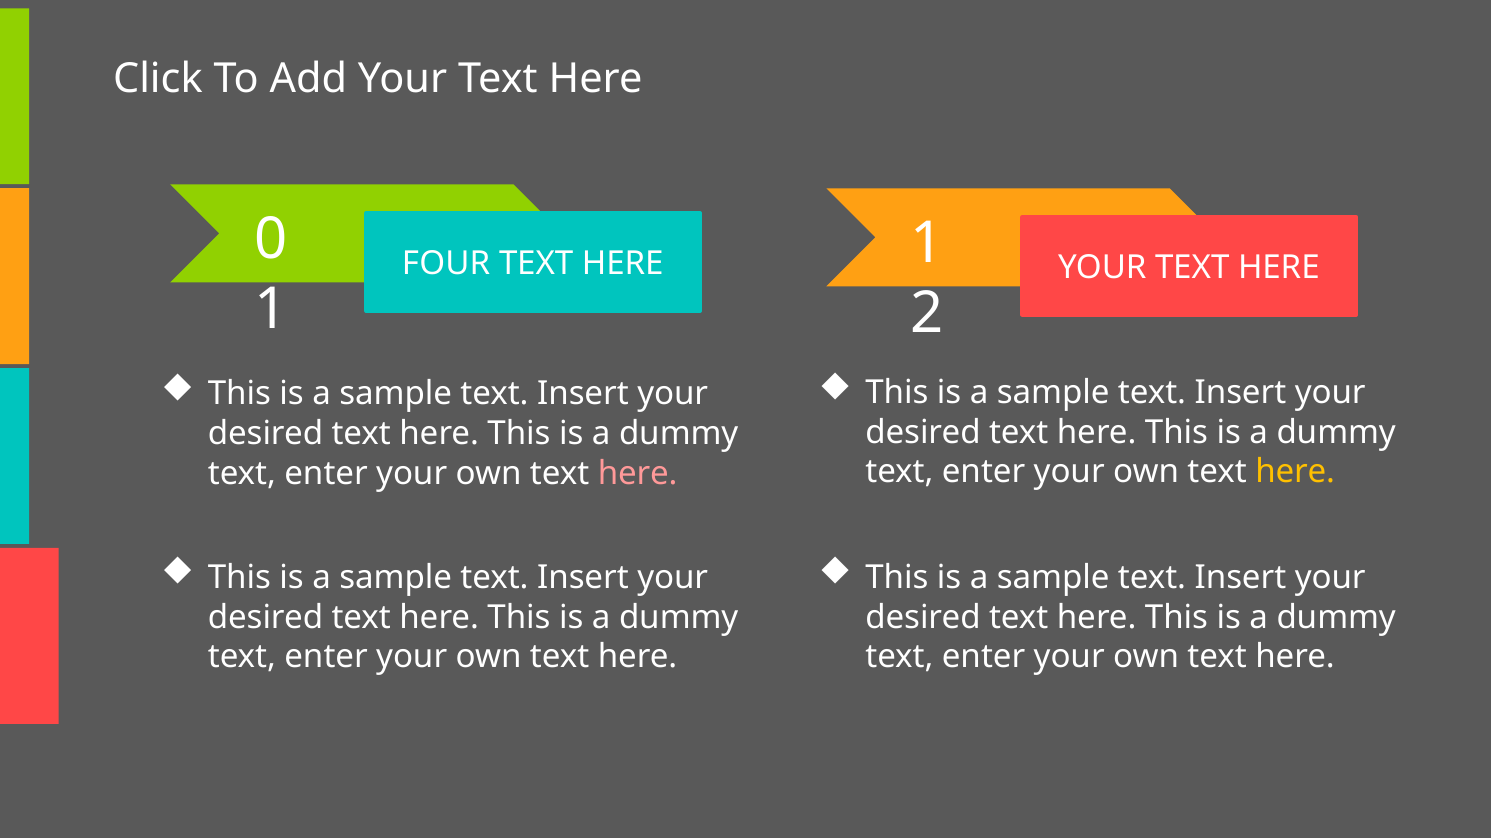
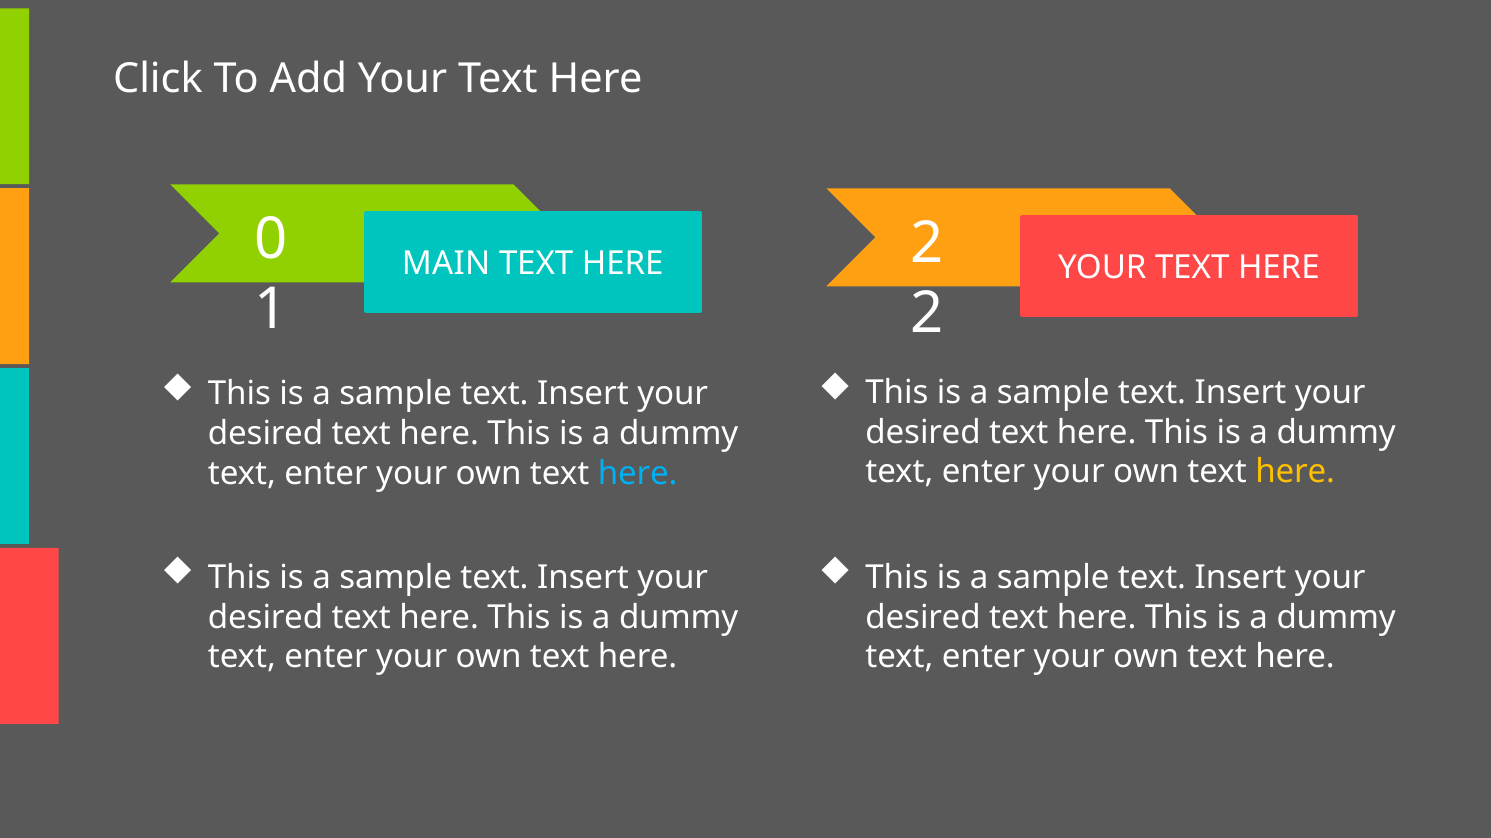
FOUR: FOUR -> MAIN (446, 264)
HERE 1: 1 -> 2 (927, 244)
here colour: pink -> light blue (638, 474)
